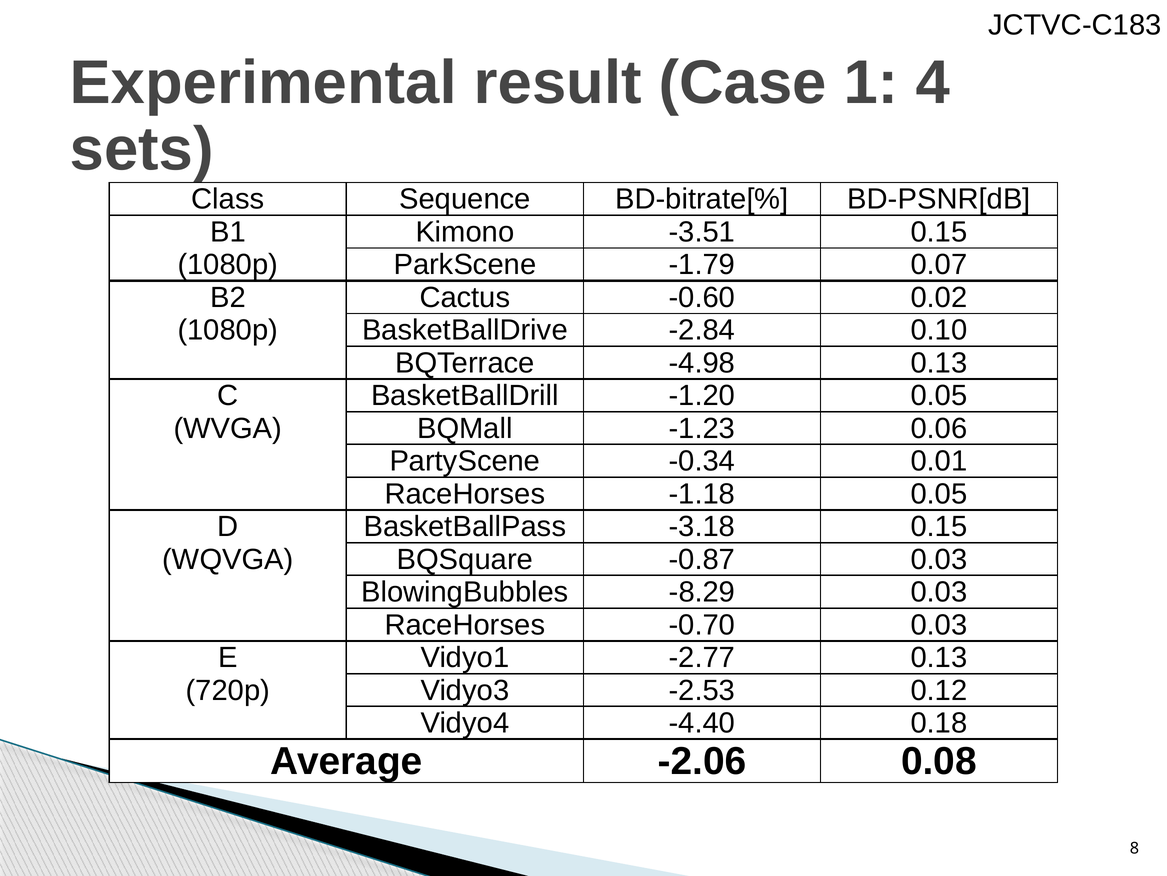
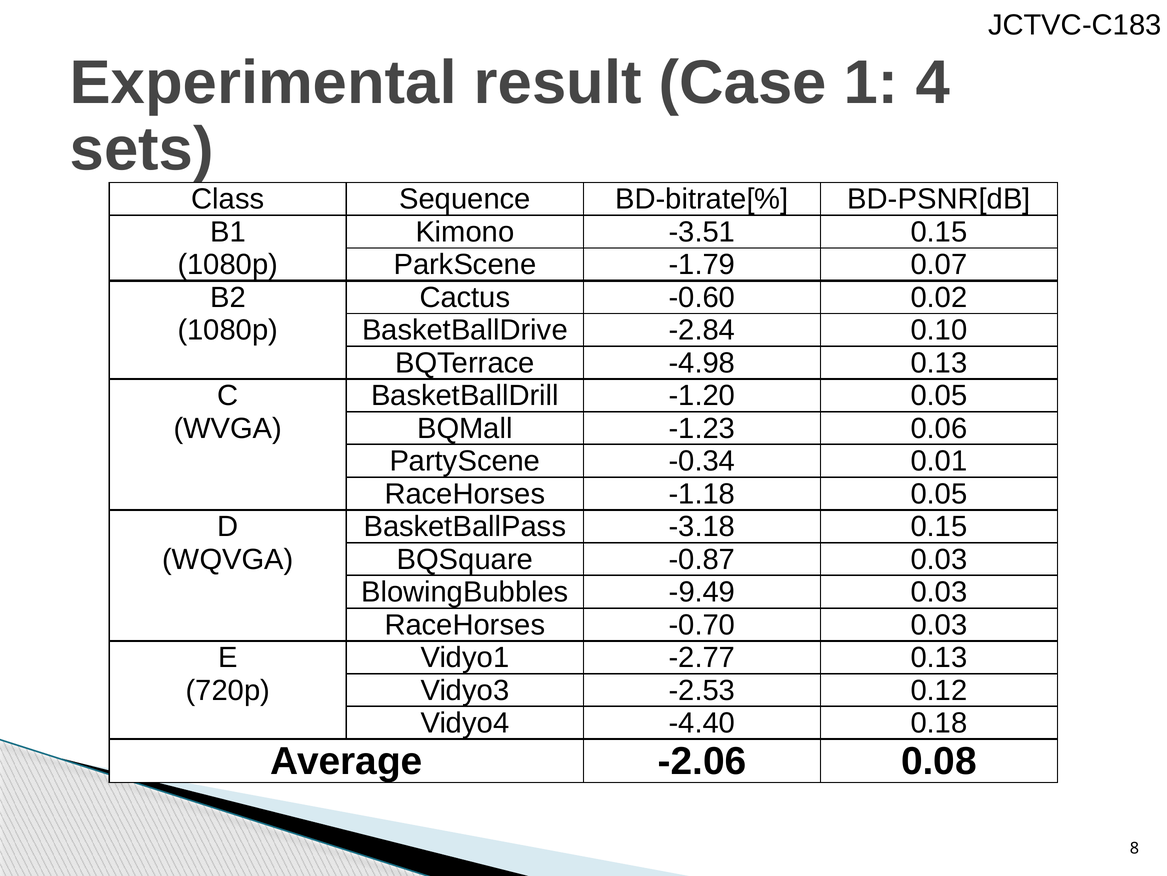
-8.29: -8.29 -> -9.49 (702, 592)
